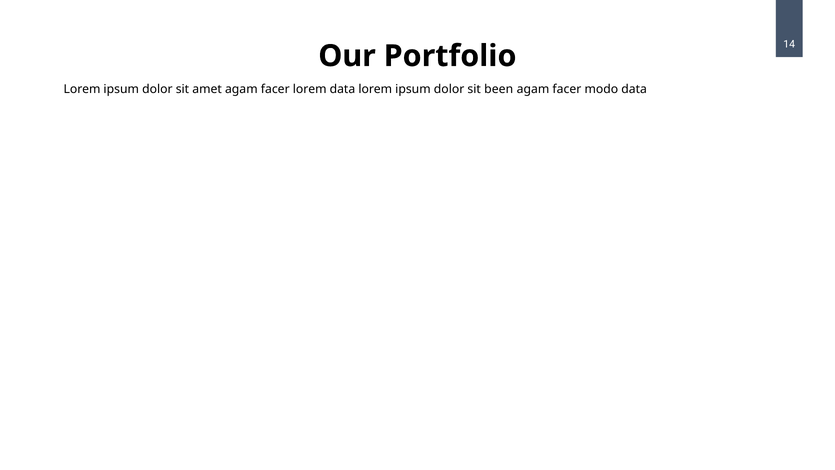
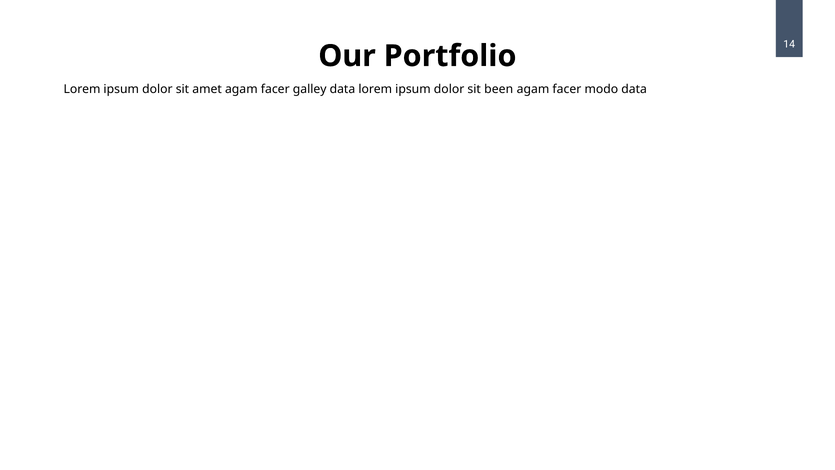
facer lorem: lorem -> galley (310, 89)
